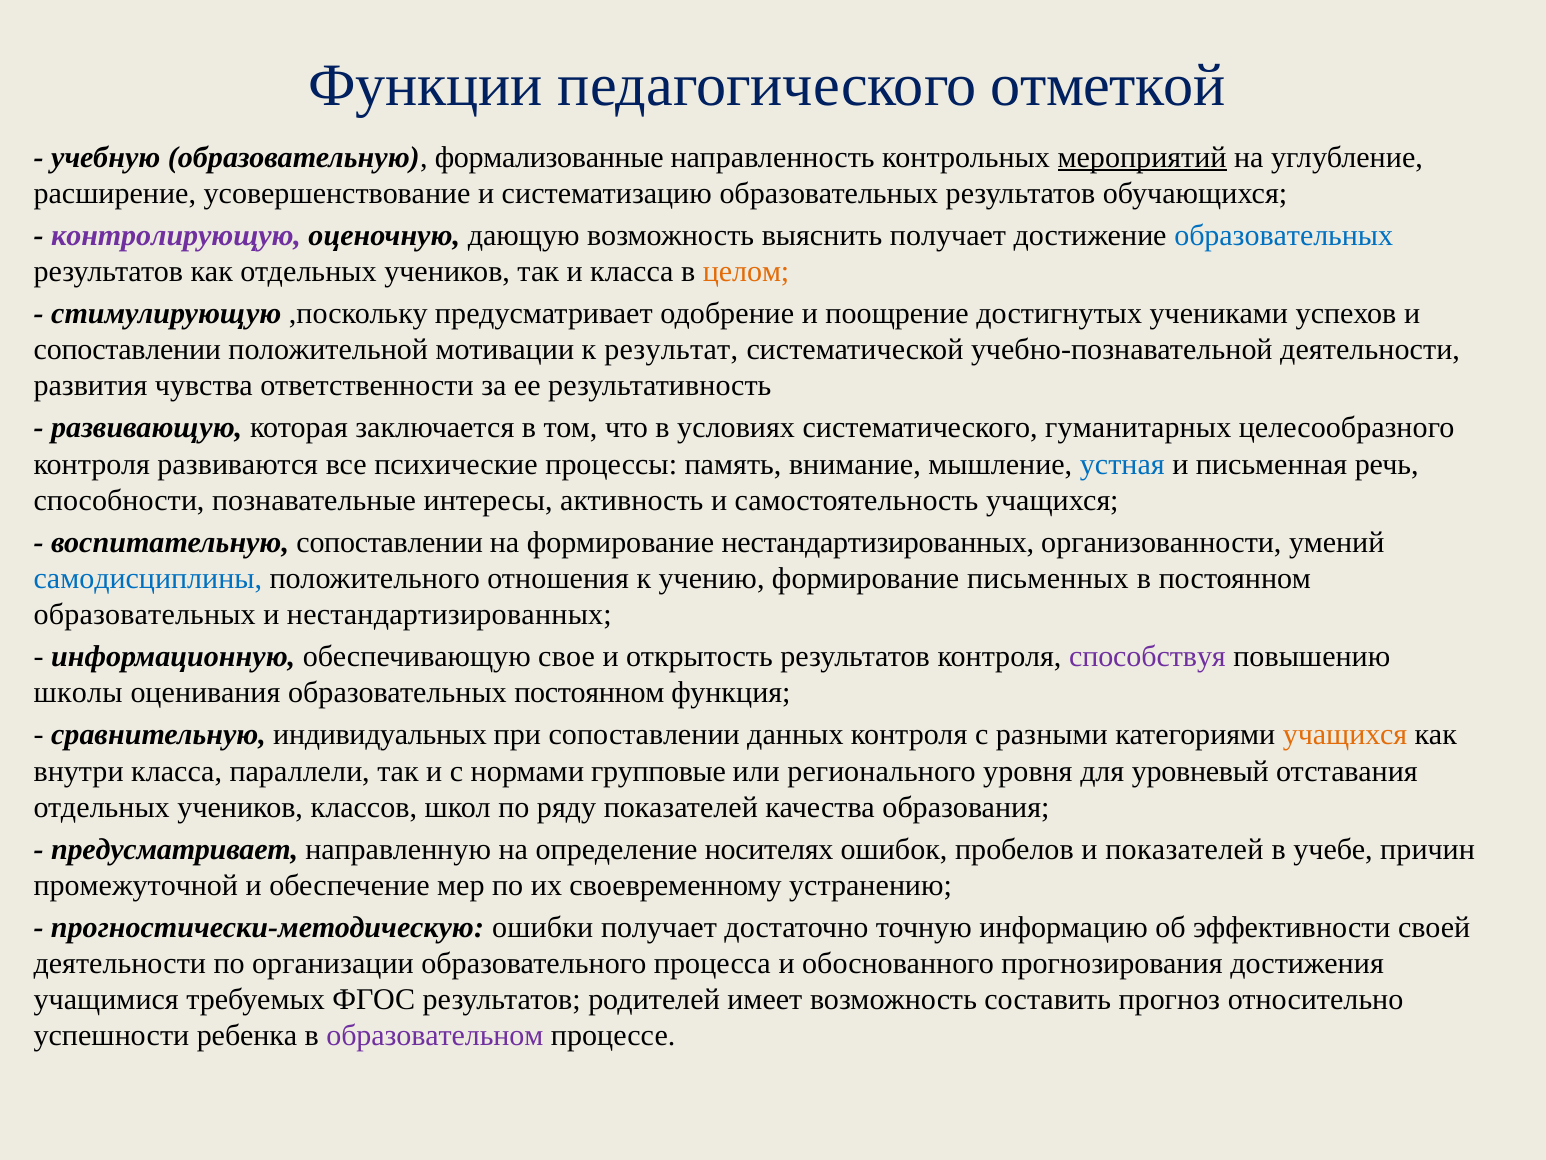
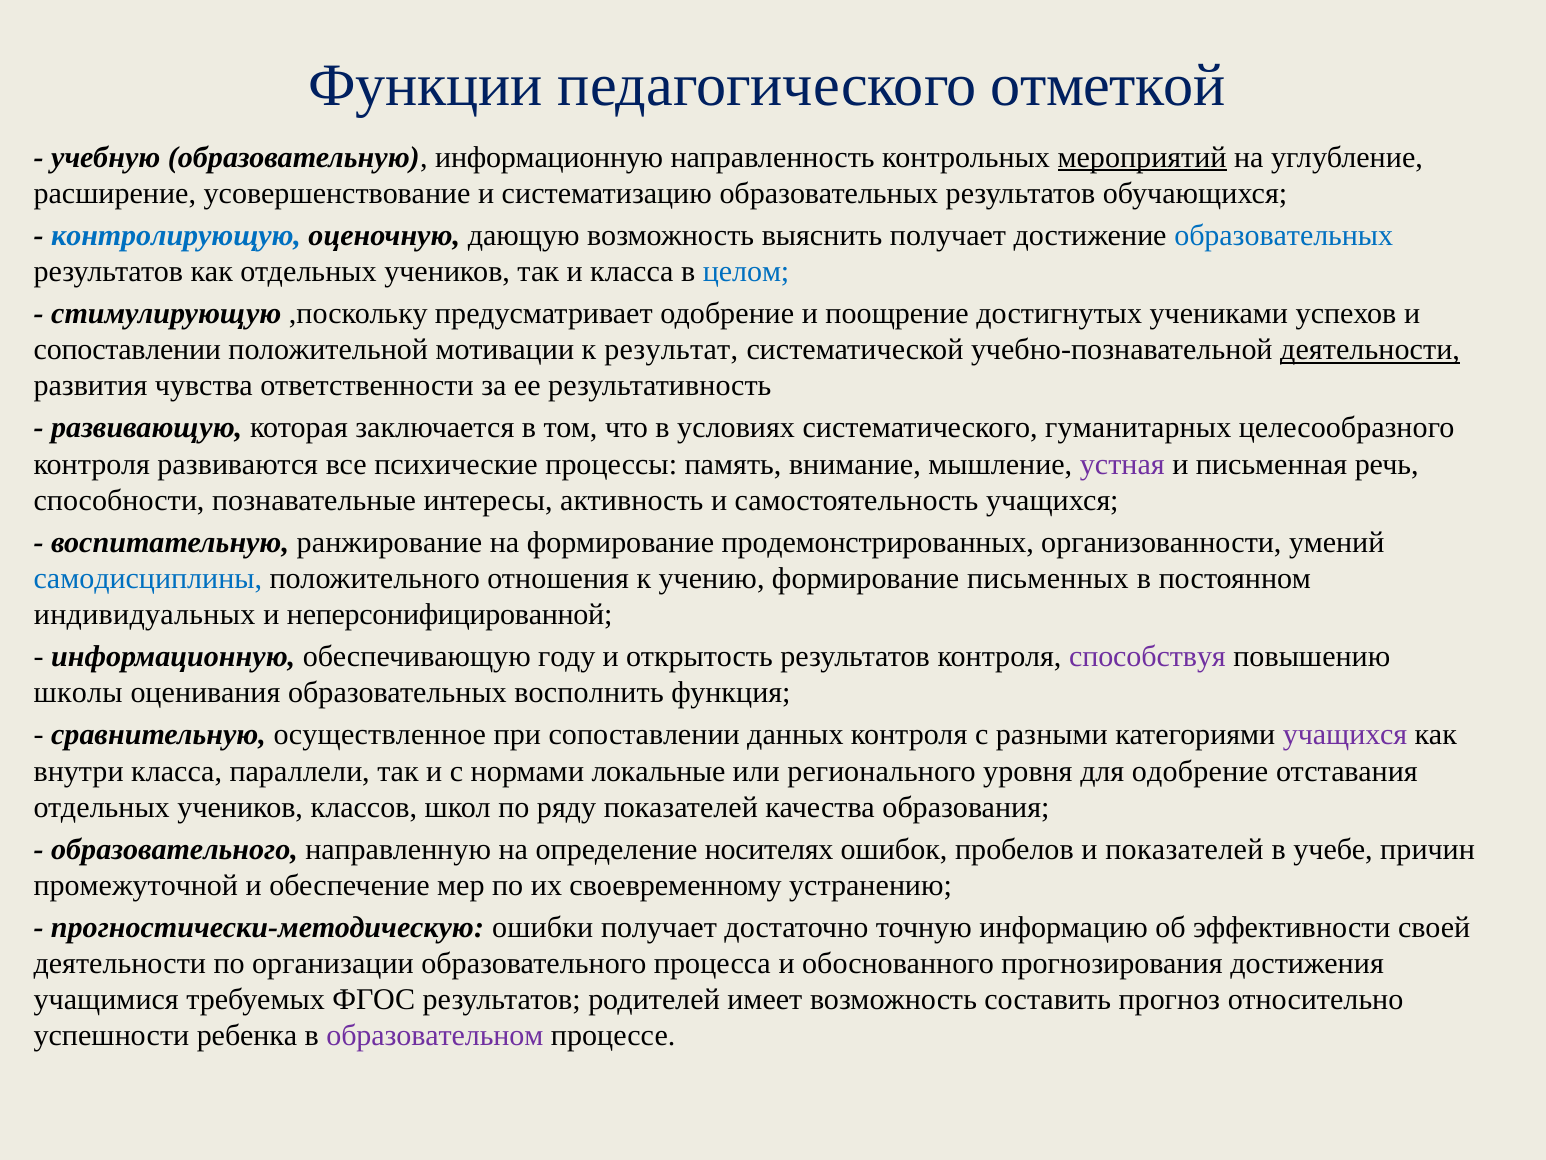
образовательную формализованные: формализованные -> информационную (549, 157)
контролирующую colour: purple -> blue (176, 235)
целом colour: orange -> blue (746, 271)
деятельности underline: none -> present (1370, 350)
устная colour: blue -> purple (1122, 464)
воспитательную сопоставлении: сопоставлении -> ранжирование (389, 542)
формирование нестандартизированных: нестандартизированных -> продемонстрированных (878, 542)
образовательных: образовательных -> индивидуальных (145, 614)
и нестандартизированных: нестандартизированных -> неперсонифицированной (450, 614)
свое: свое -> году (567, 657)
образовательных постоянном: постоянном -> восполнить (589, 693)
индивидуальных: индивидуальных -> осуществленное (380, 735)
учащихся colour: orange -> purple (1345, 735)
групповые: групповые -> локальные (658, 771)
для уровневый: уровневый -> одобрение (1200, 771)
предусматривает: предусматривает -> образовательного (175, 849)
